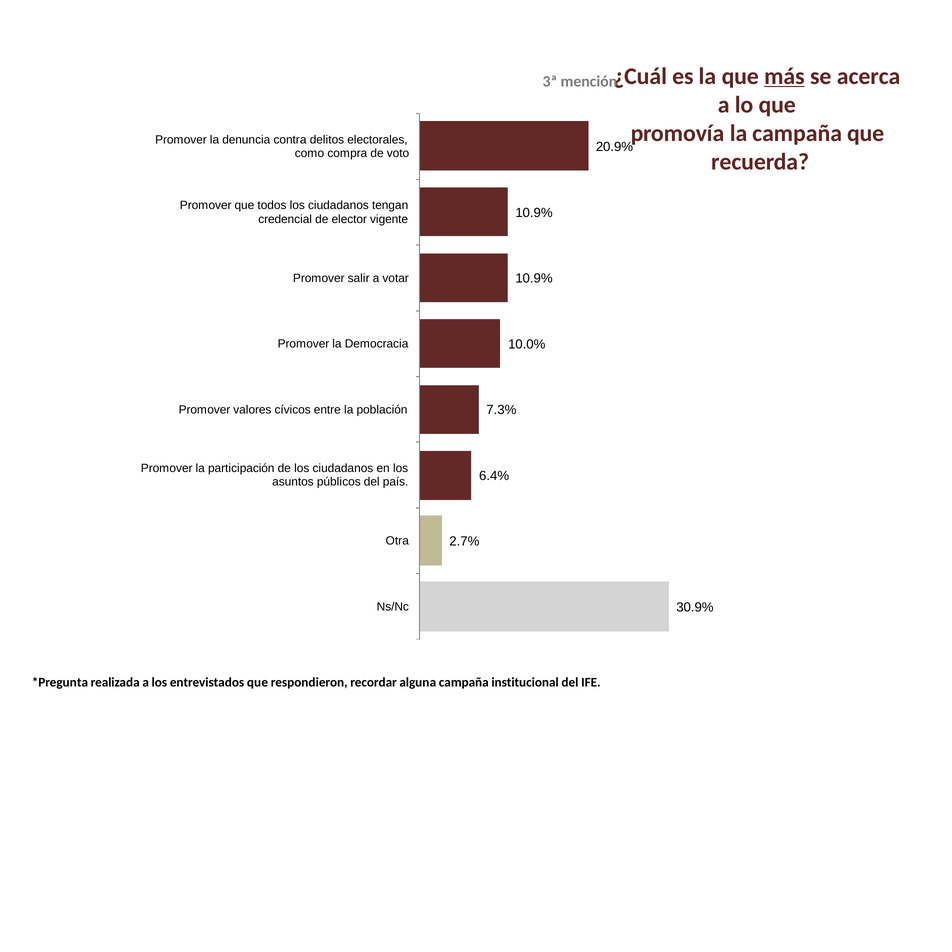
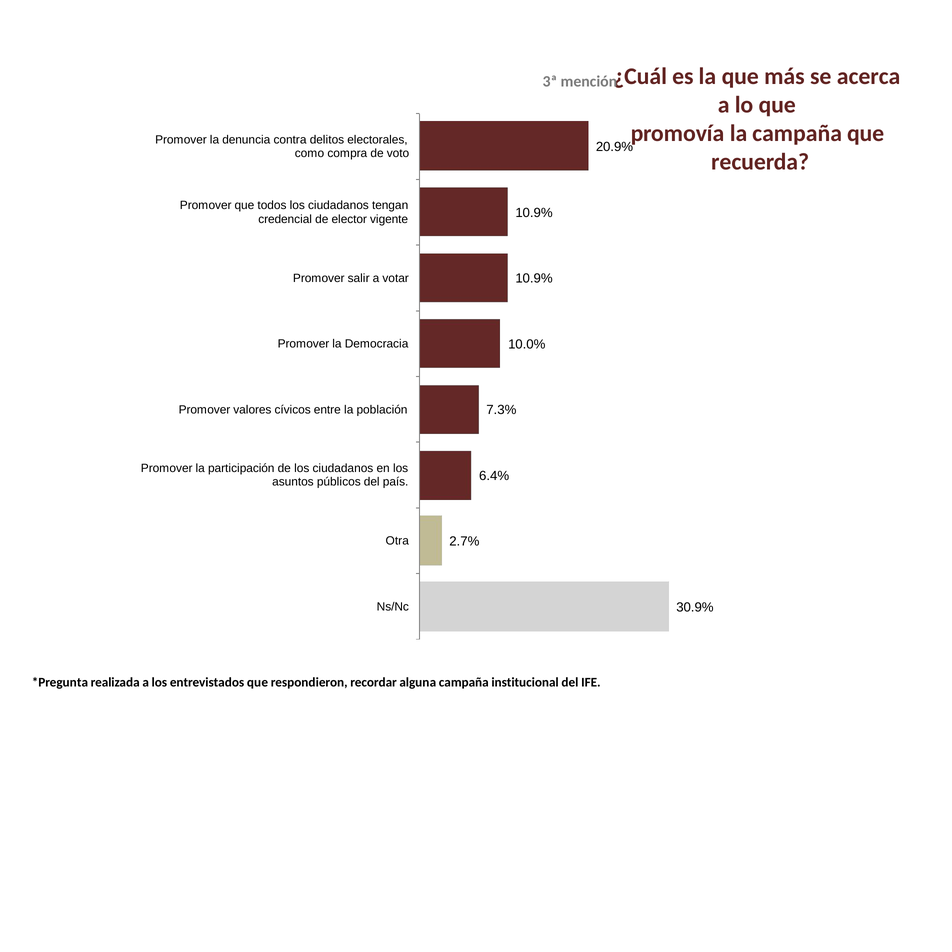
más underline: present -> none (784, 76)
